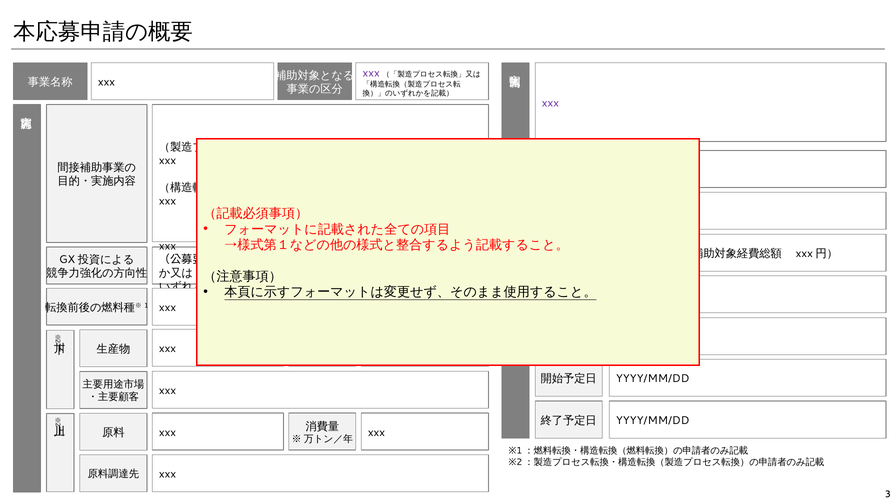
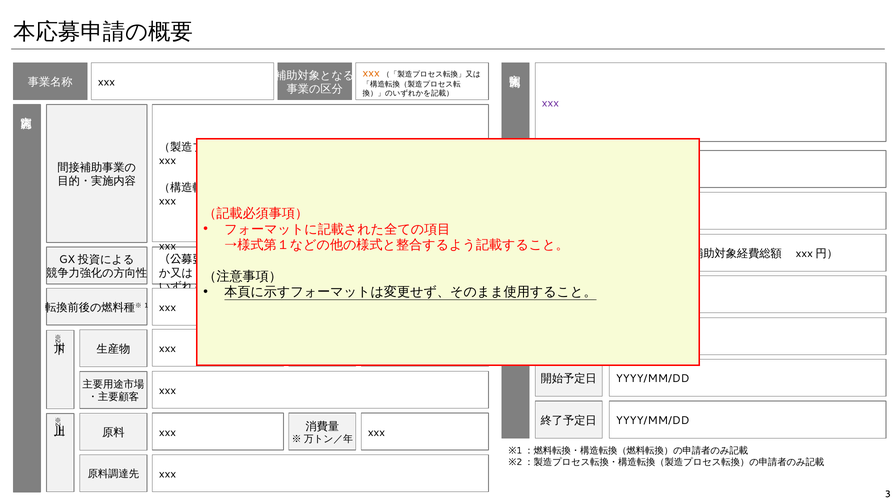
xxx colour: purple -> orange (371, 73)
